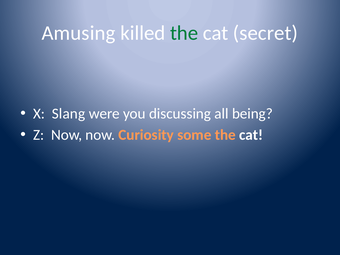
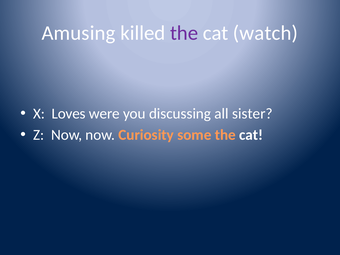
the colour: green -> purple (184, 33)
secret: secret -> watch (265, 33)
Slang: Slang -> Loves (69, 114)
being: being -> sister (252, 114)
